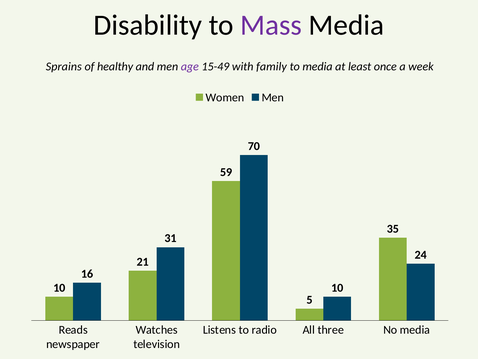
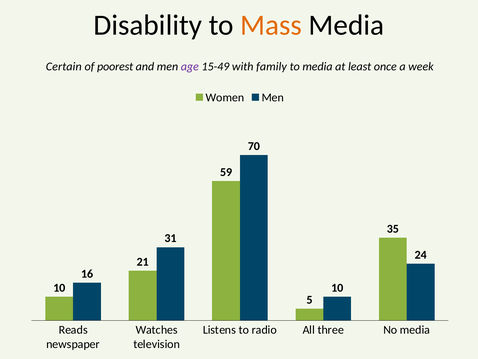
Mass colour: purple -> orange (271, 25)
Sprains: Sprains -> Certain (64, 67)
healthy: healthy -> poorest (115, 67)
